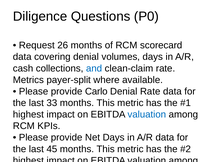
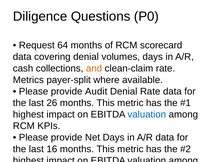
26: 26 -> 64 (63, 45)
and colour: blue -> orange (94, 68)
Carlo: Carlo -> Audit (96, 91)
33: 33 -> 26 (52, 103)
45: 45 -> 16 (52, 149)
